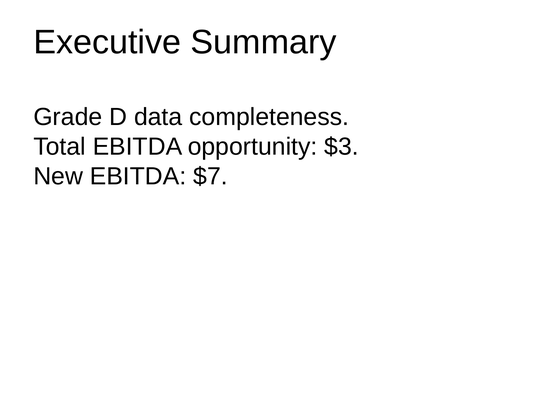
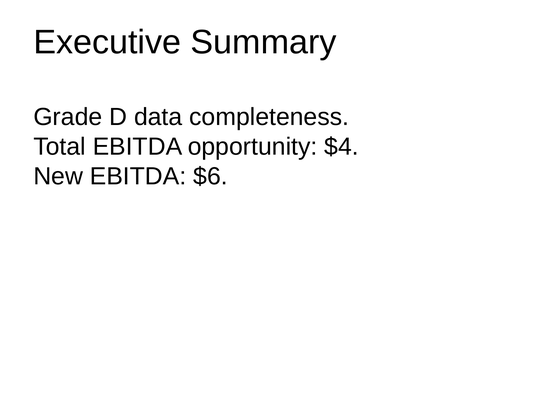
$3: $3 -> $4 (341, 147)
$7: $7 -> $6 (211, 177)
